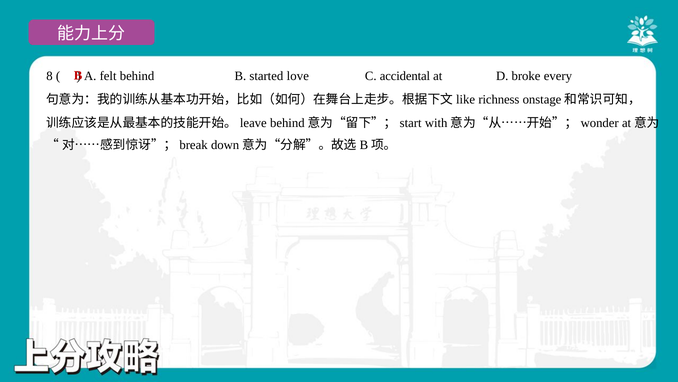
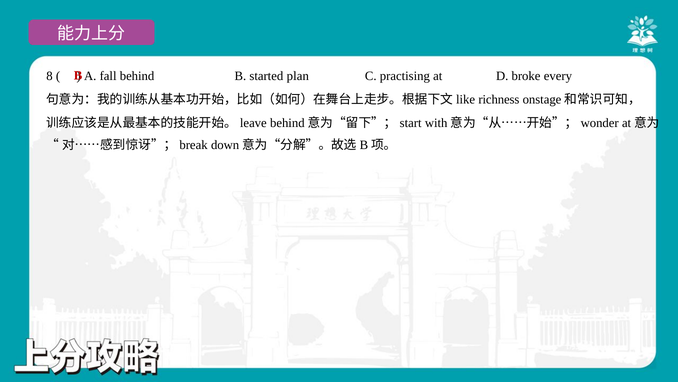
felt: felt -> fall (108, 76)
love: love -> plan (298, 76)
accidental: accidental -> practising (405, 76)
